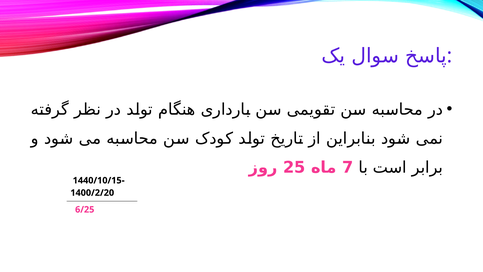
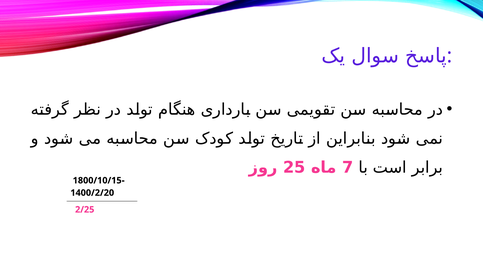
1440/10/15-: 1440/10/15- -> 1800/10/15- (99, 180)
6/25: 6/25 -> 2/25 (85, 209)
